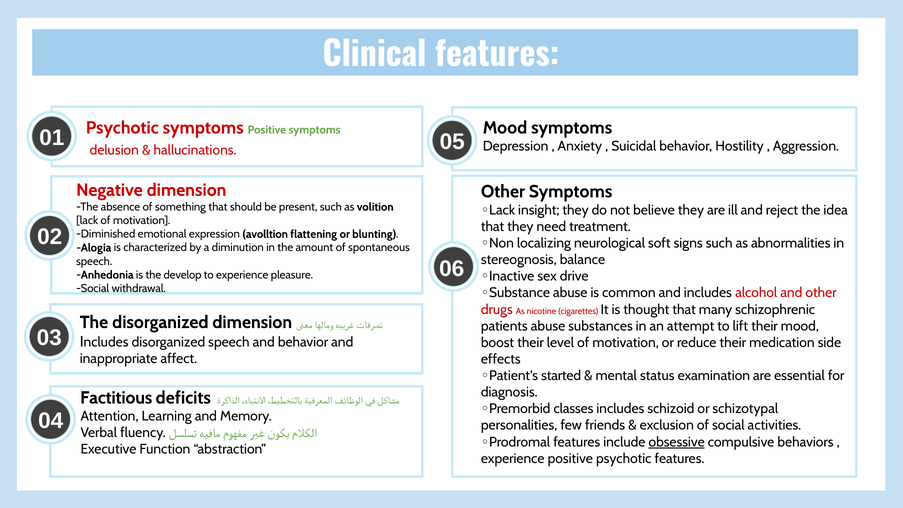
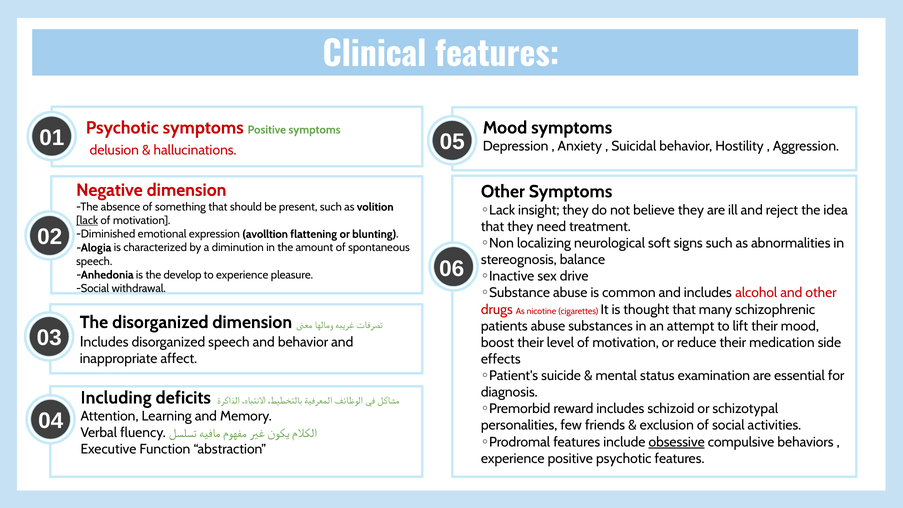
lack underline: none -> present (87, 221)
started: started -> suicide (561, 376)
Factitious: Factitious -> Including (116, 398)
classes: classes -> reward (573, 409)
